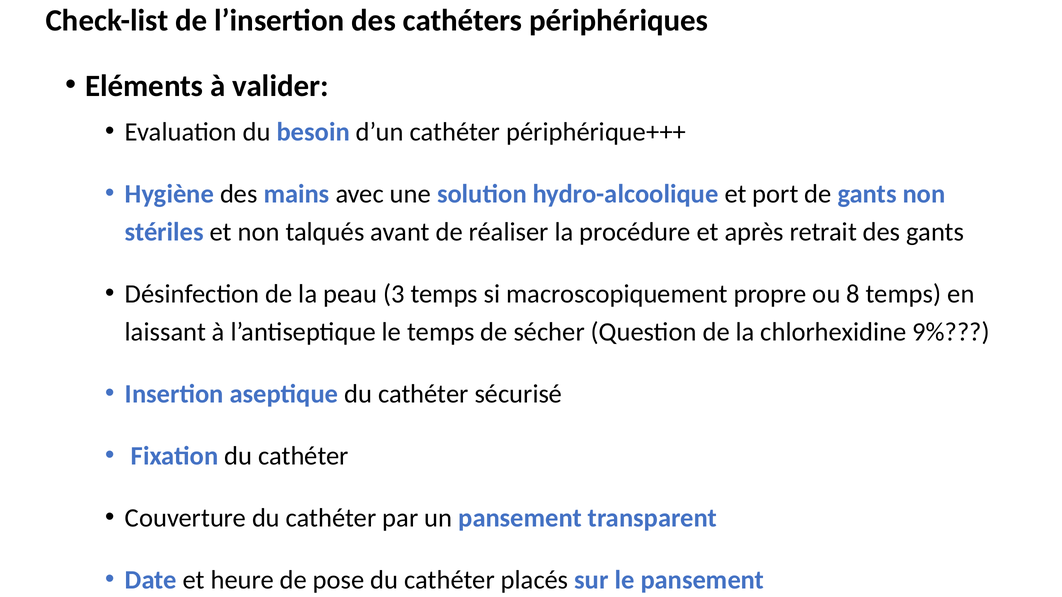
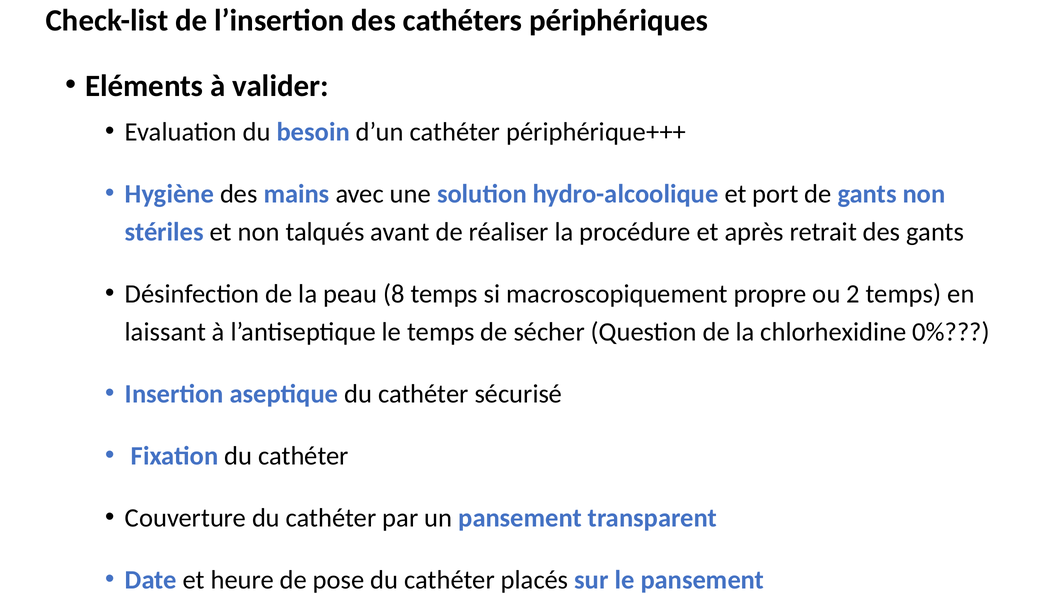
3: 3 -> 8 (394, 294)
8: 8 -> 2 (853, 294)
9%: 9% -> 0% (951, 332)
